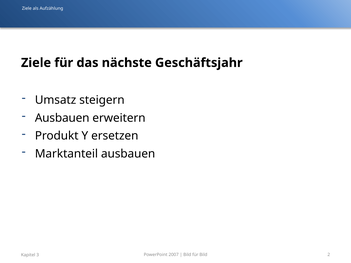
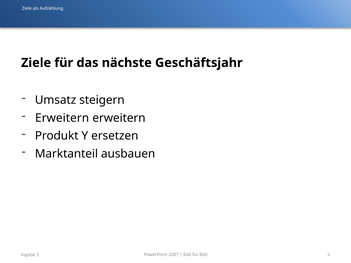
Ausbauen: Ausbauen -> Erweitern (62, 118)
